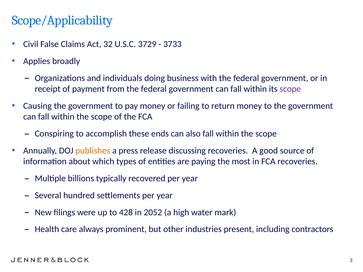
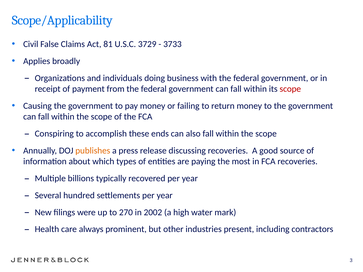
32: 32 -> 81 (108, 44)
scope colour: purple -> red (290, 89)
428: 428 -> 270 (126, 212)
2052: 2052 -> 2002 (153, 212)
